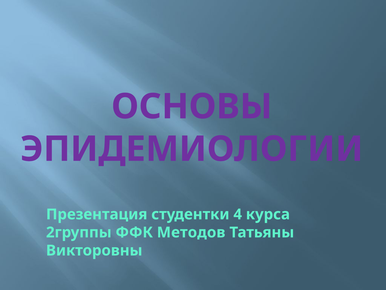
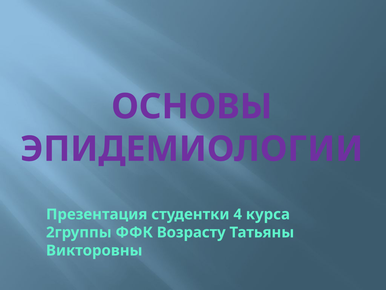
Методов: Методов -> Возрасту (191, 232)
